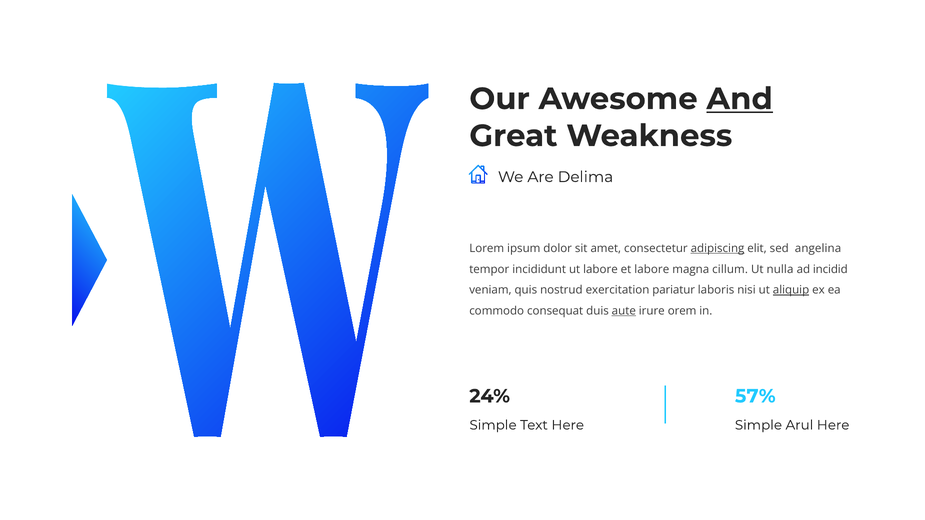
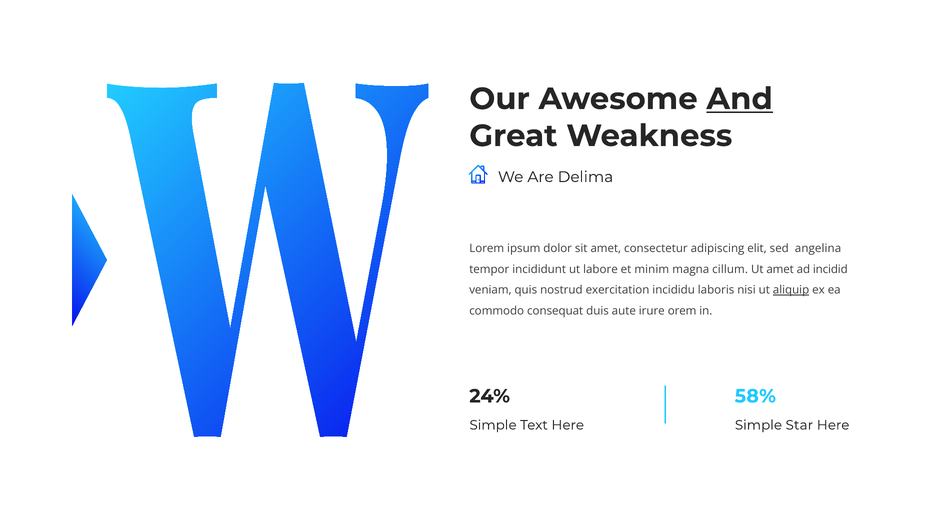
adipiscing underline: present -> none (718, 249)
et labore: labore -> minim (652, 269)
Ut nulla: nulla -> amet (780, 269)
pariatur: pariatur -> incididu (674, 290)
aute underline: present -> none (624, 311)
57%: 57% -> 58% (755, 396)
Arul: Arul -> Star (799, 425)
